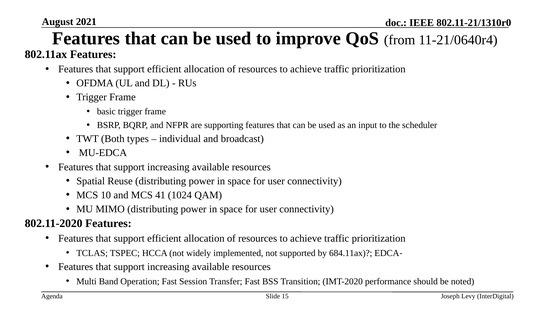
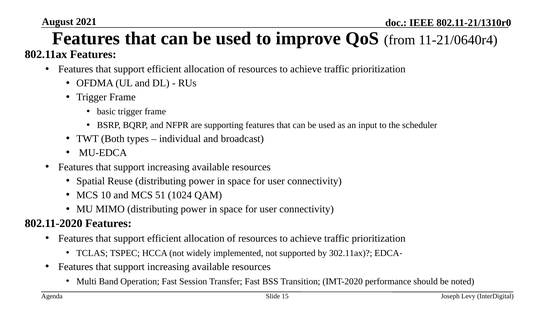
41: 41 -> 51 (160, 195)
684.11ax: 684.11ax -> 302.11ax (351, 253)
